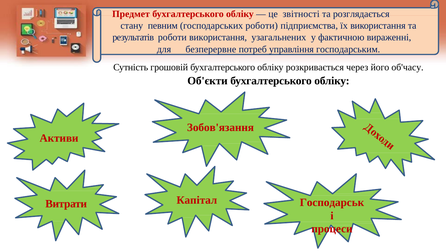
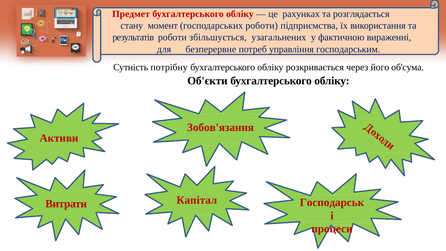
звітності: звітності -> рахунках (301, 14)
певним: певним -> момент (163, 26)
роботи використання: використання -> збільшується (218, 37)
грошовій: грошовій -> потрібну (169, 67)
об'часу: об'часу -> об'сума (408, 67)
